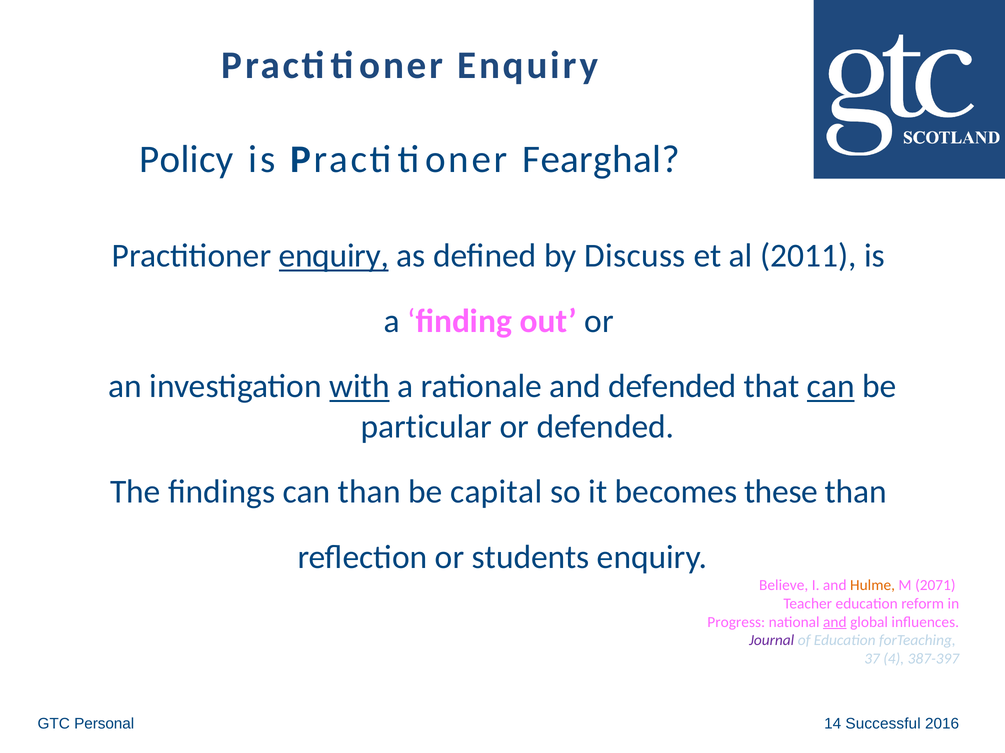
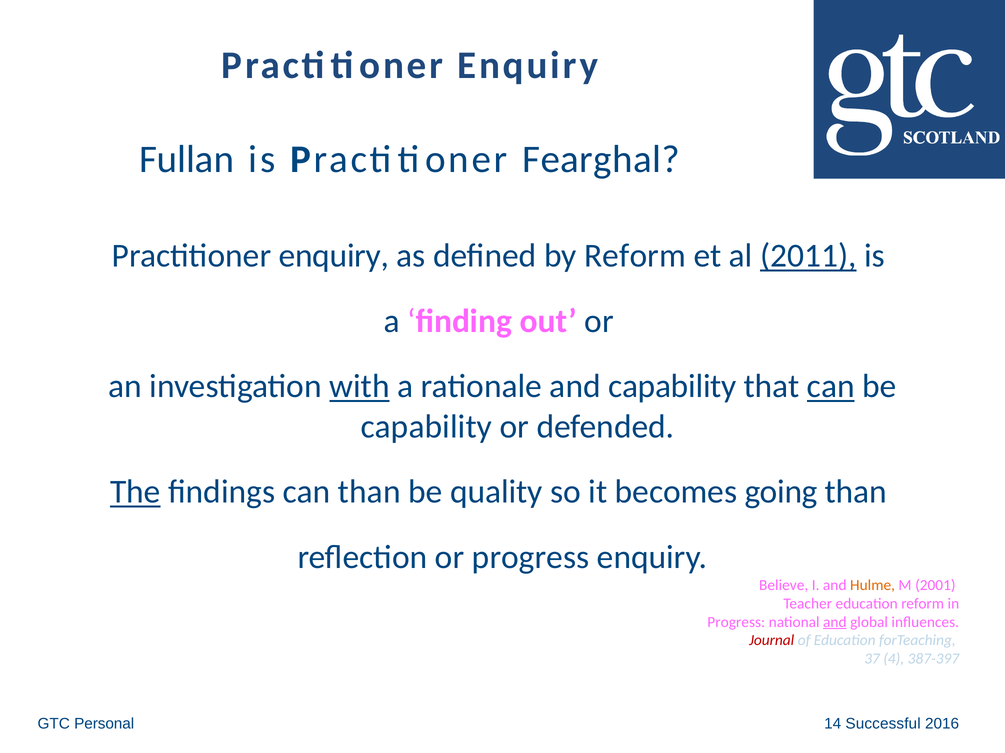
Policy: Policy -> Fullan (187, 159)
enquiry underline: present -> none (334, 256)
by Discuss: Discuss -> Reform (635, 256)
2011 underline: none -> present (808, 256)
and defended: defended -> capability (672, 387)
particular: particular -> capability (426, 427)
The underline: none -> present (135, 492)
capital: capital -> quality (496, 492)
these: these -> going (781, 492)
or students: students -> progress (531, 558)
2071: 2071 -> 2001 (935, 586)
Journal colour: purple -> red (772, 641)
